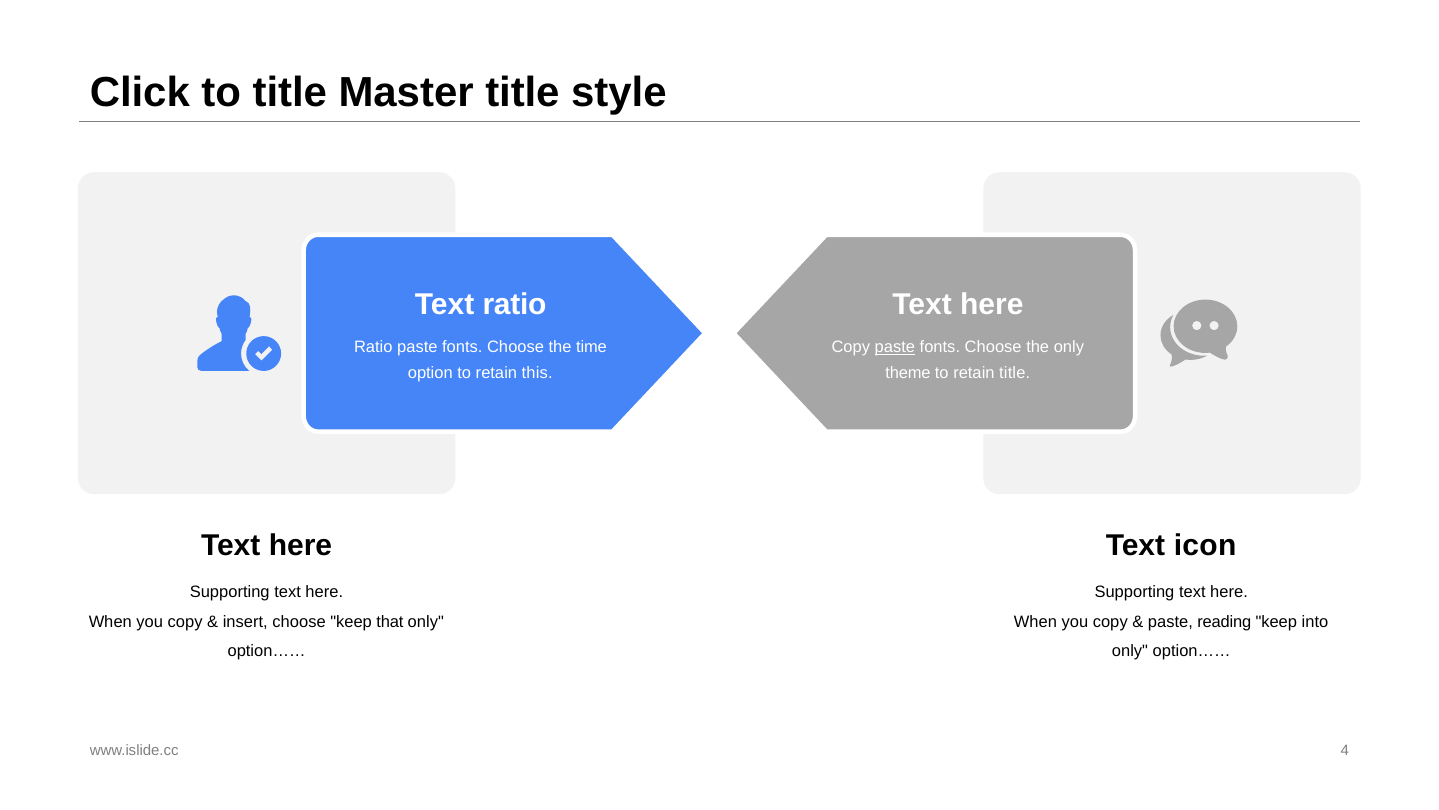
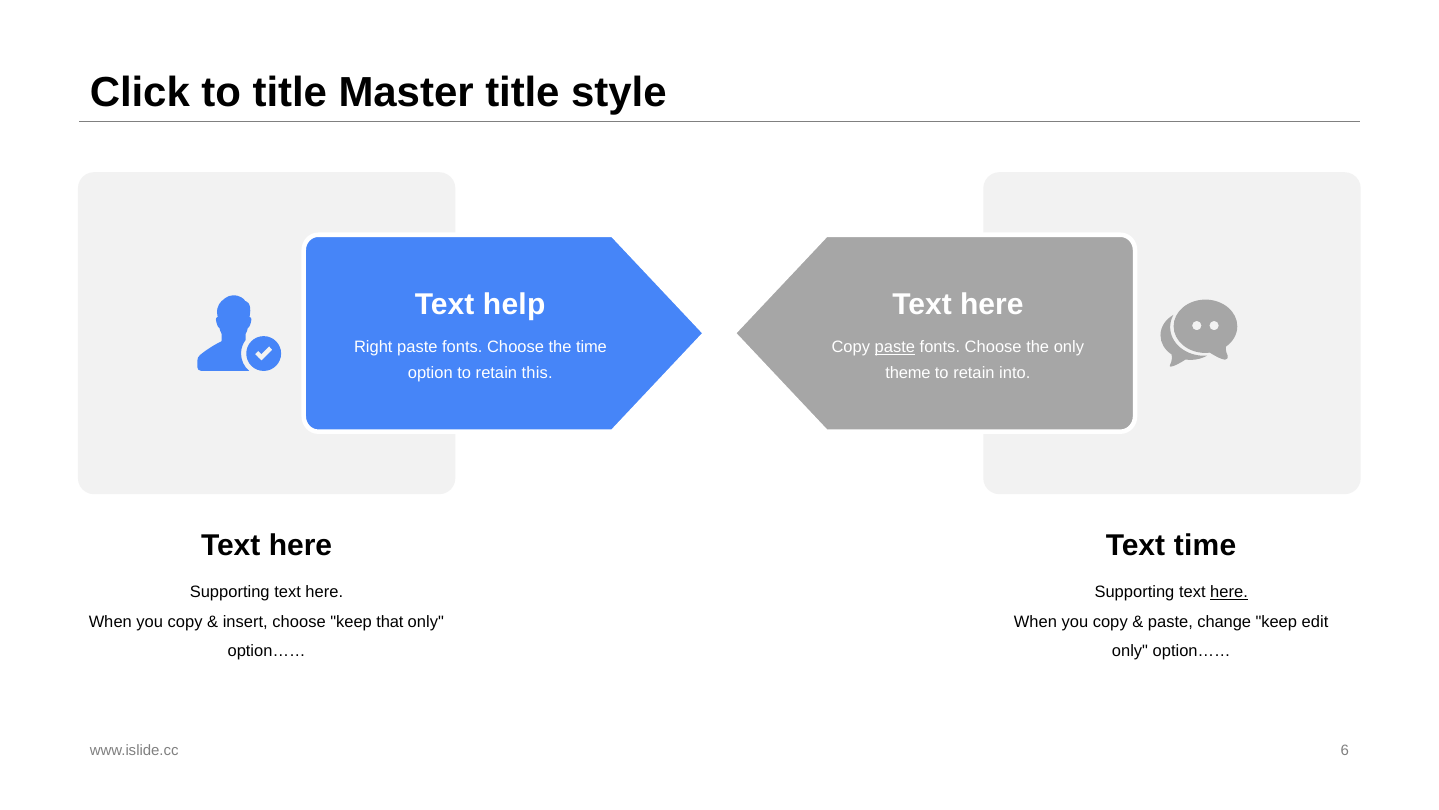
Text ratio: ratio -> help (514, 304)
Ratio: Ratio -> Right (373, 347)
retain title: title -> into (1015, 373)
Text icon: icon -> time (1205, 545)
here underline: none -> present (1229, 592)
reading: reading -> change (1224, 621)
into: into -> edit (1315, 621)
4: 4 -> 6 (1345, 750)
